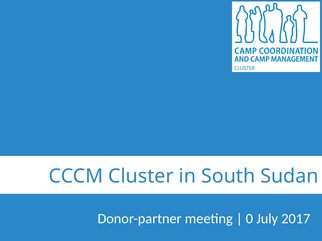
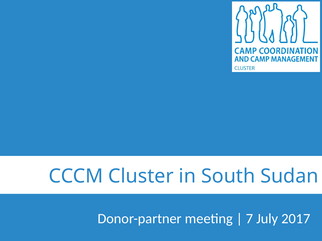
0: 0 -> 7 (250, 219)
